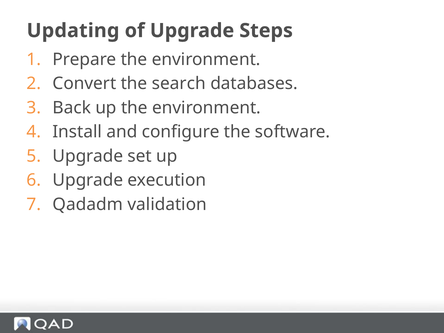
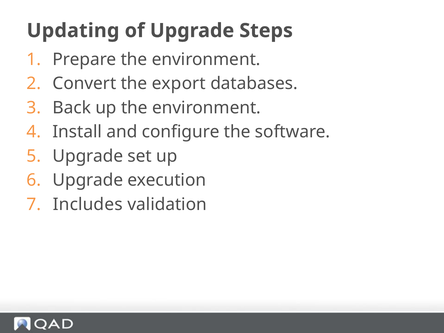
search: search -> export (179, 84)
Qadadm: Qadadm -> Includes (88, 204)
